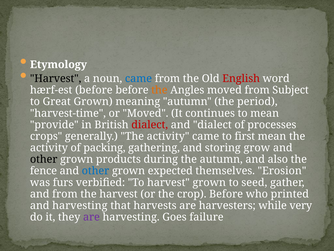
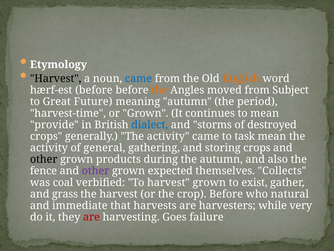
English colour: red -> orange (241, 78)
Great Grown: Grown -> Future (93, 102)
or Moved: Moved -> Grown (146, 113)
dialect colour: red -> blue (150, 125)
and dialect: dialect -> storms (212, 125)
processes: processes -> destroyed (272, 125)
first: first -> task (245, 136)
packing: packing -> general (104, 148)
storing grow: grow -> crops (257, 148)
other colour: blue -> purple (96, 171)
Erosion: Erosion -> Collects (282, 171)
furs: furs -> coal (63, 182)
seed: seed -> exist (254, 182)
and from: from -> grass (65, 194)
printed: printed -> natural (290, 194)
and harvesting: harvesting -> immediate (80, 205)
are colour: purple -> red (91, 217)
